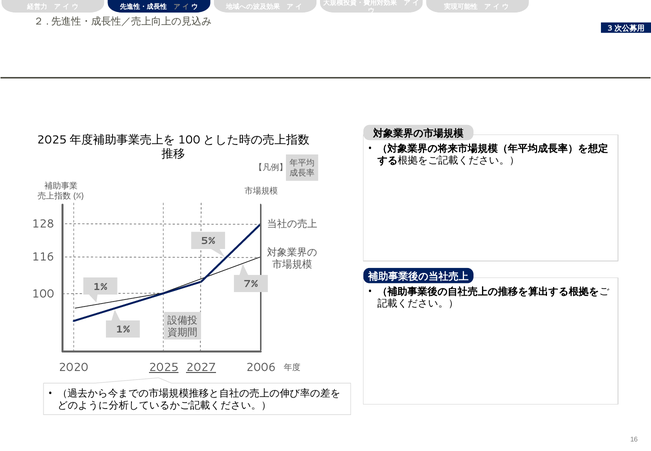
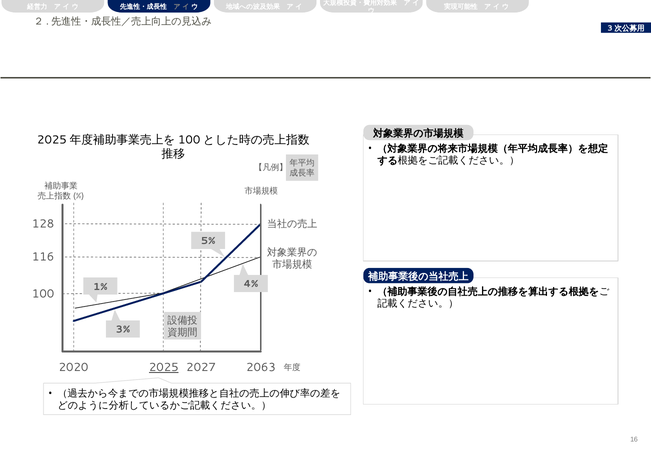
7%: 7% -> 4% (251, 284)
1%: 1% -> 3% (123, 329)
2027 underline: present -> none (201, 367)
2006: 2006 -> 2063 (261, 367)
